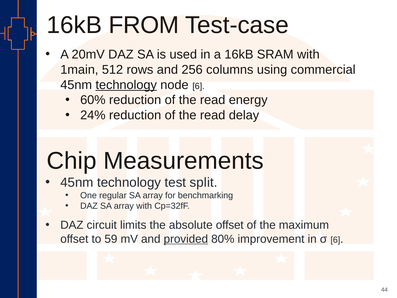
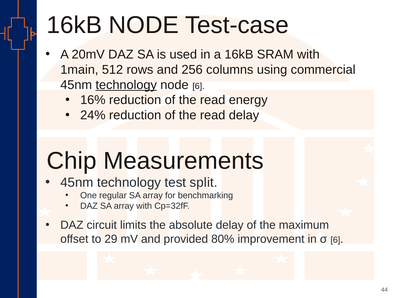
16kB FROM: FROM -> NODE (144, 25)
60%: 60% -> 16% (93, 100)
absolute offset: offset -> delay (230, 225)
59: 59 -> 29 (111, 239)
provided underline: present -> none (186, 239)
